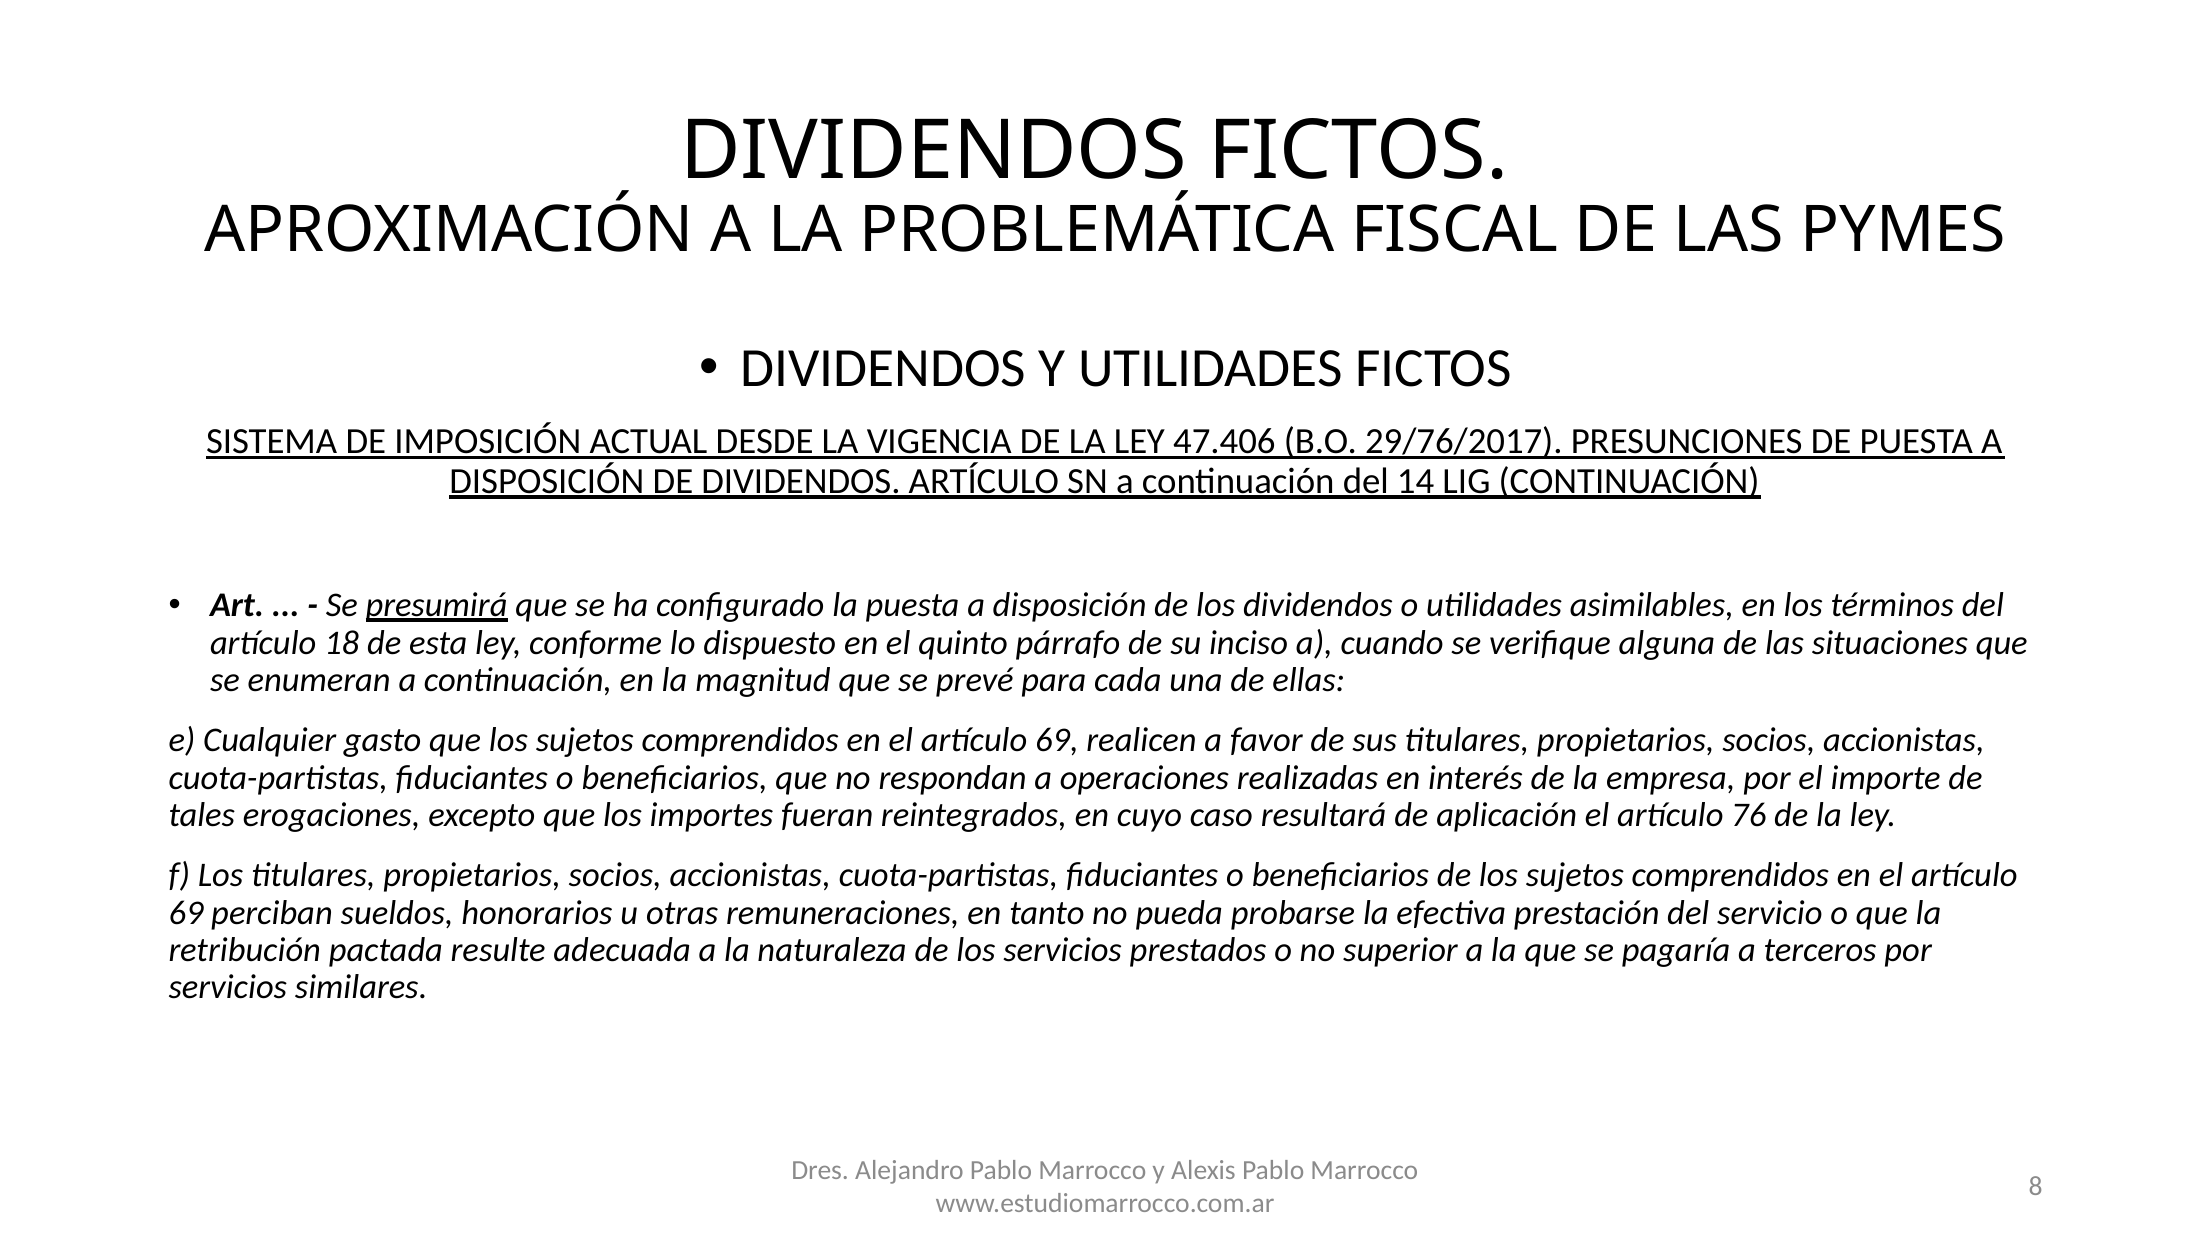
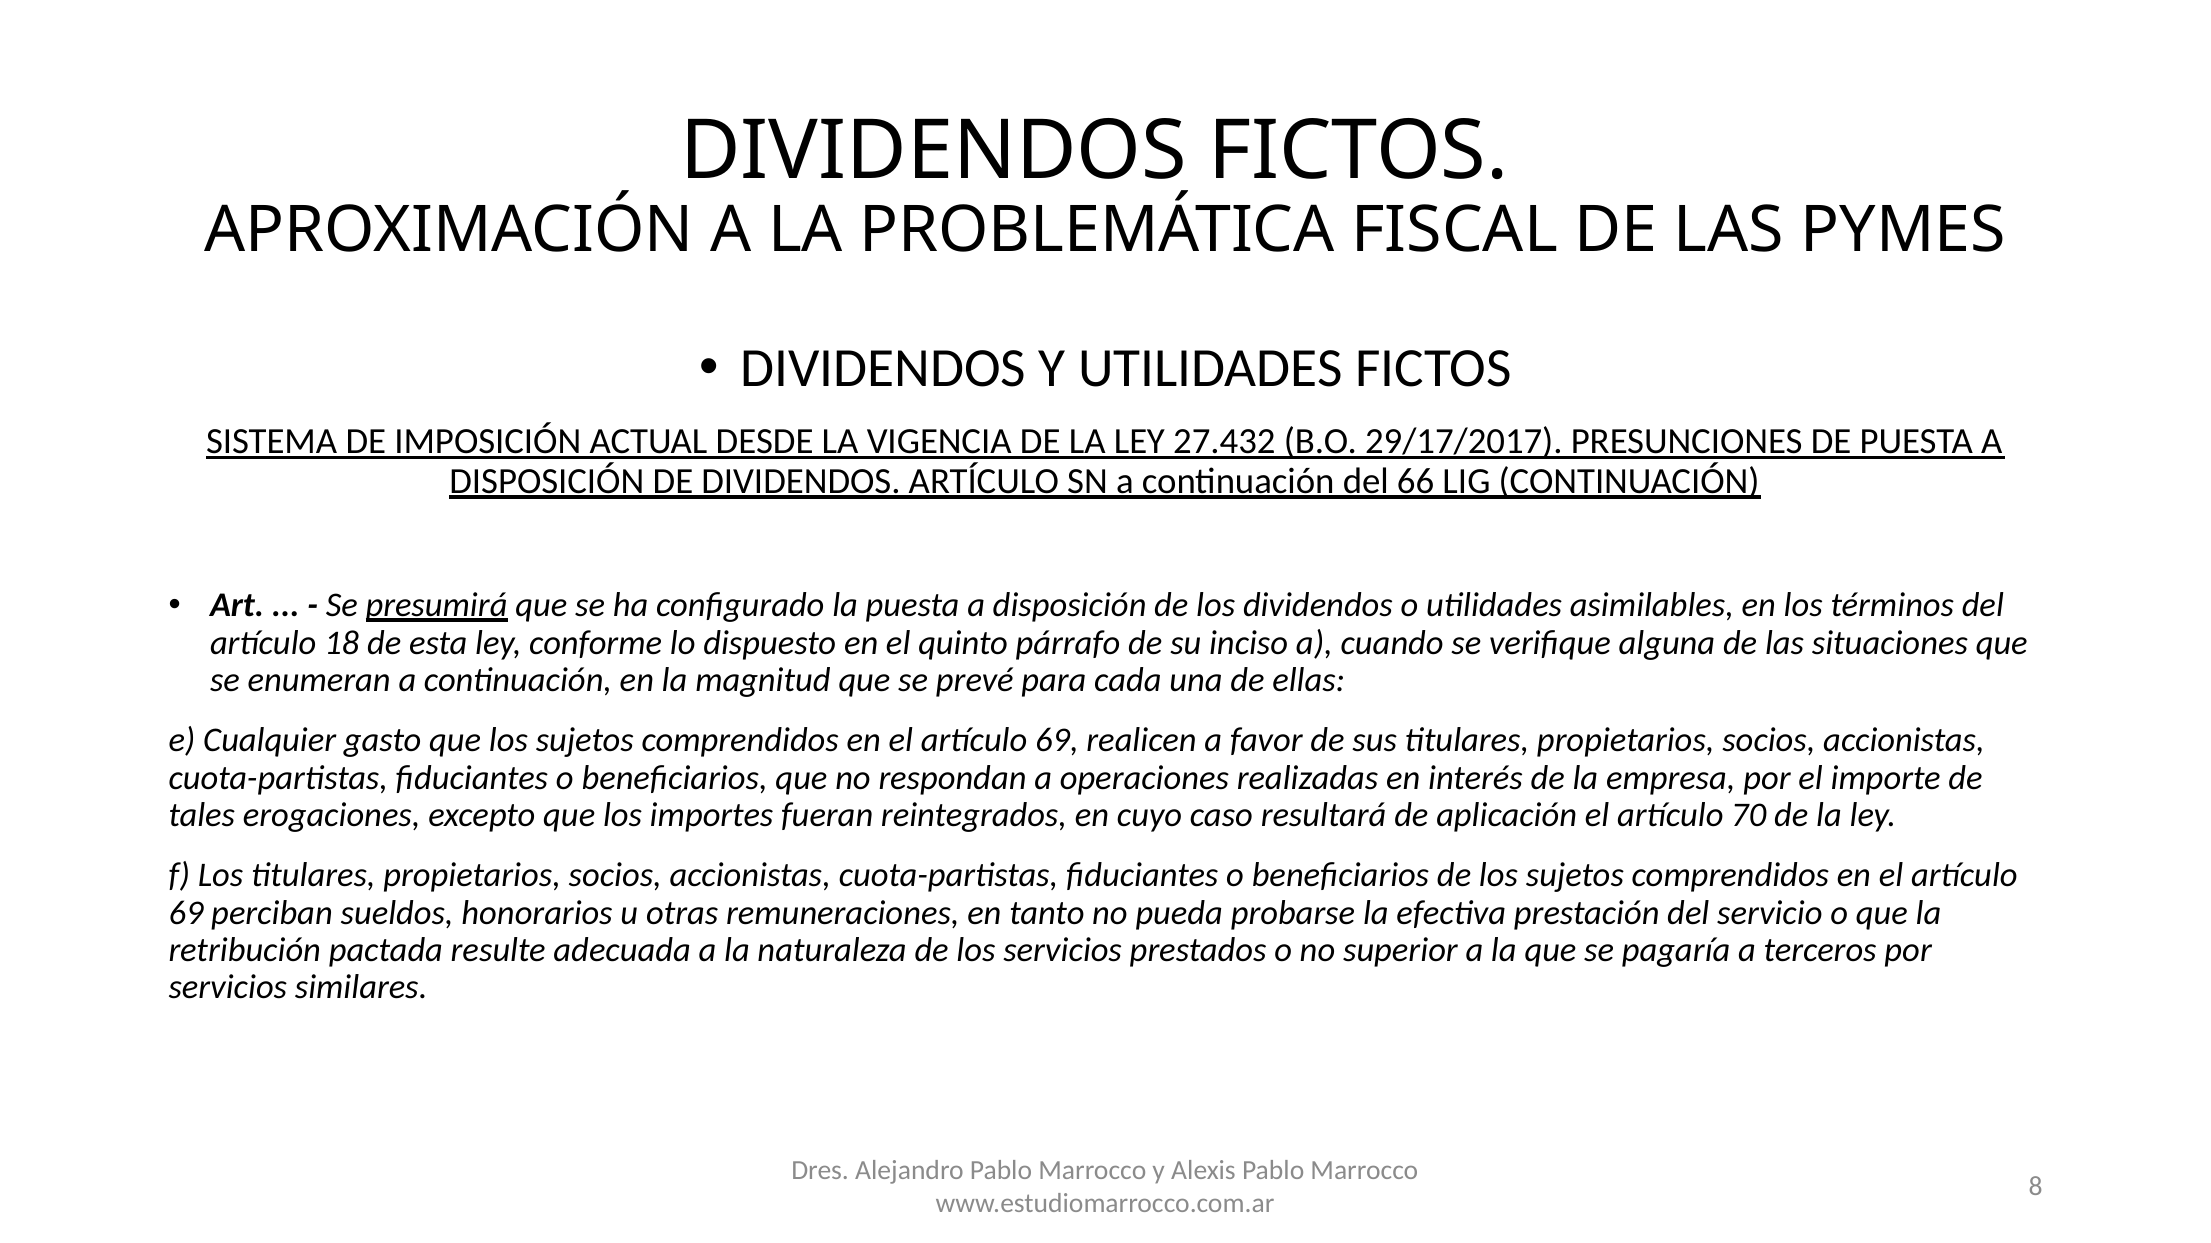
47.406: 47.406 -> 27.432 (1224, 442)
29/76/2017: 29/76/2017 -> 29/17/2017 (1464, 442)
14: 14 -> 66 (1416, 481)
76: 76 -> 70 (1749, 815)
